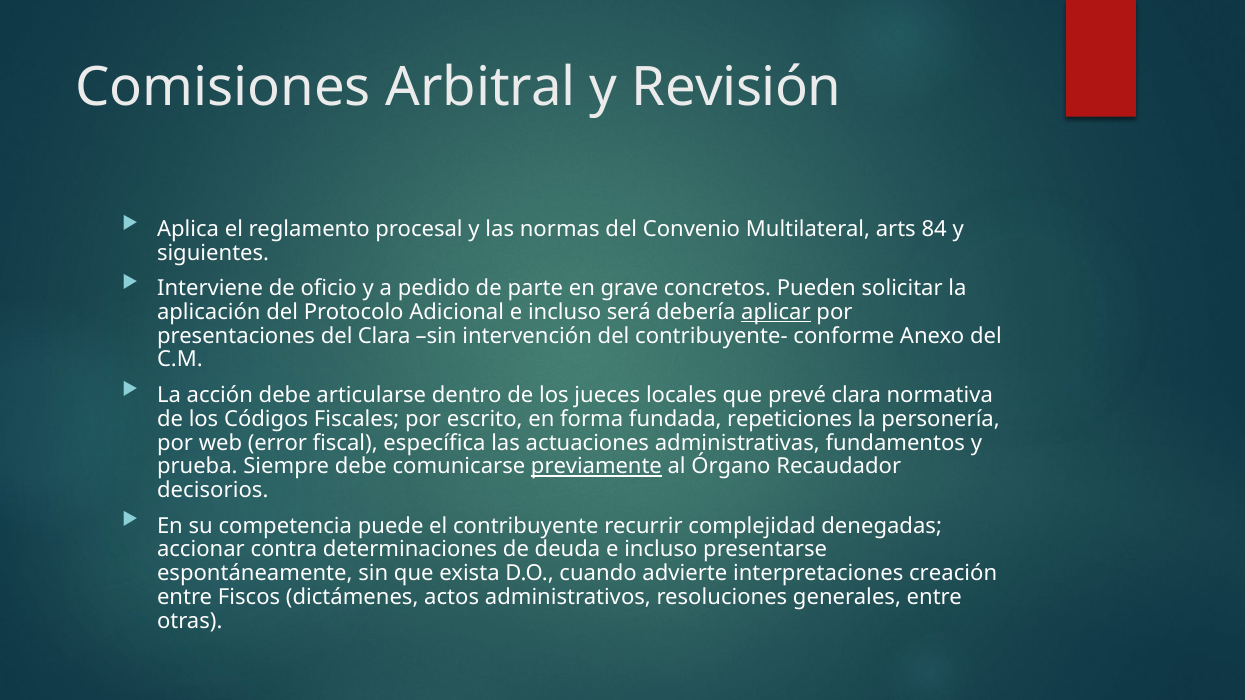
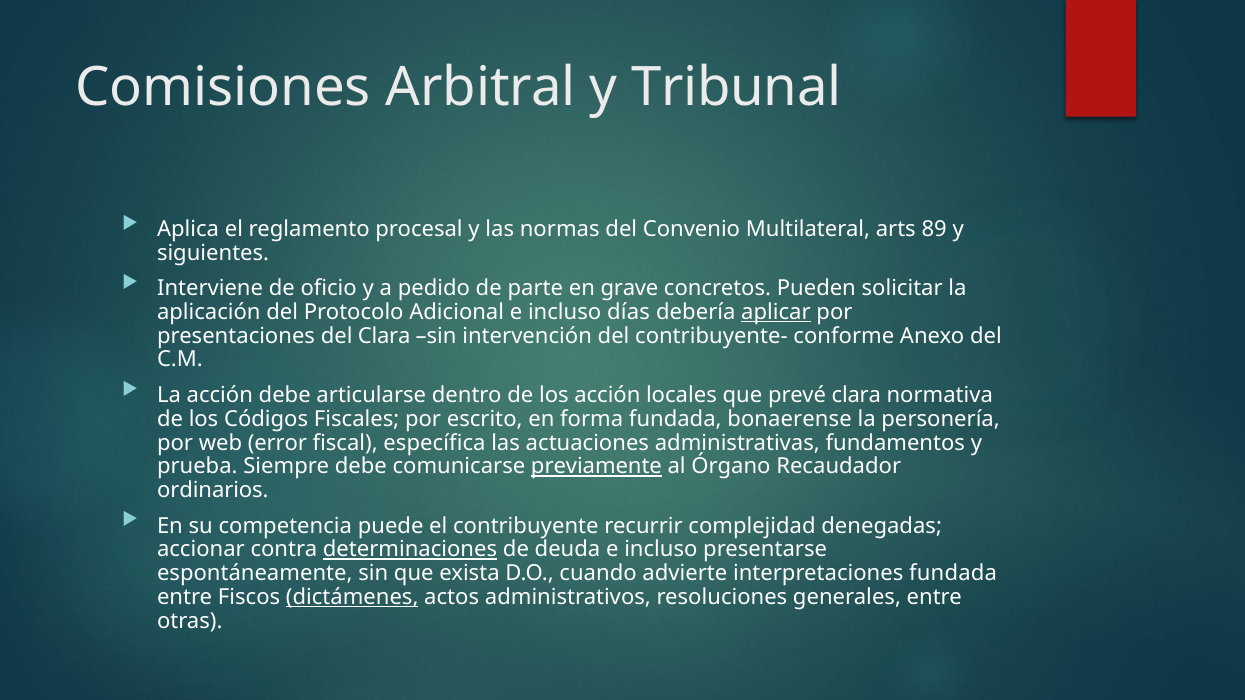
Revisión: Revisión -> Tribunal (737, 87)
84: 84 -> 89 (934, 229)
será: será -> días (629, 312)
los jueces: jueces -> acción (607, 395)
repeticiones: repeticiones -> bonaerense (790, 419)
decisorios: decisorios -> ordinarios (213, 491)
determinaciones underline: none -> present (410, 550)
interpretaciones creación: creación -> fundada (953, 574)
dictámenes underline: none -> present (352, 598)
